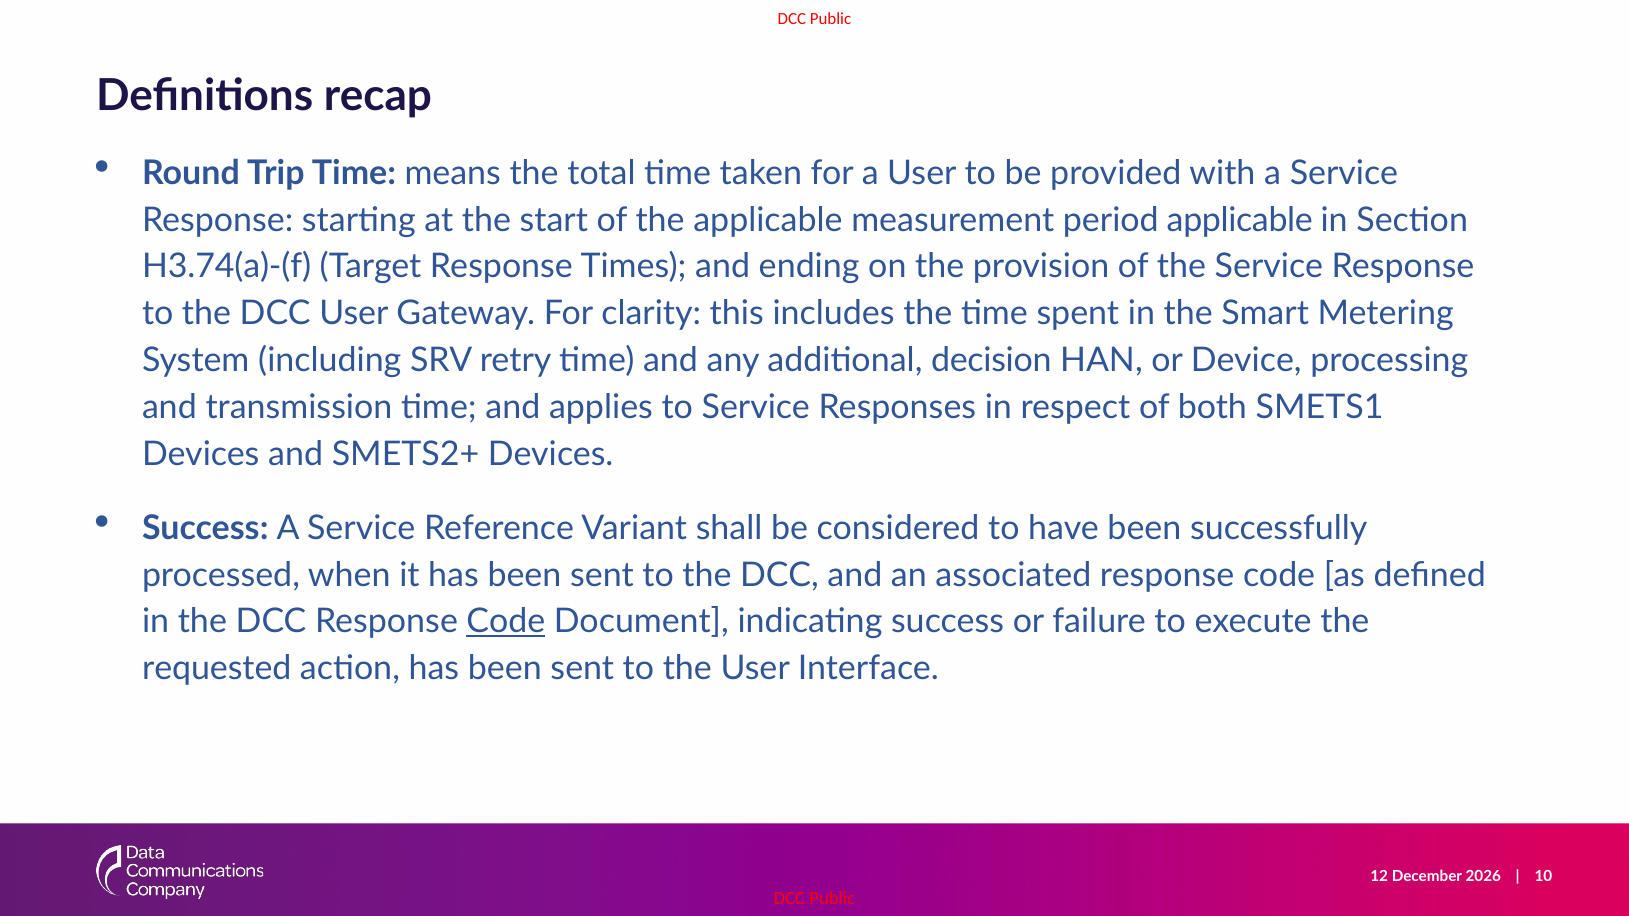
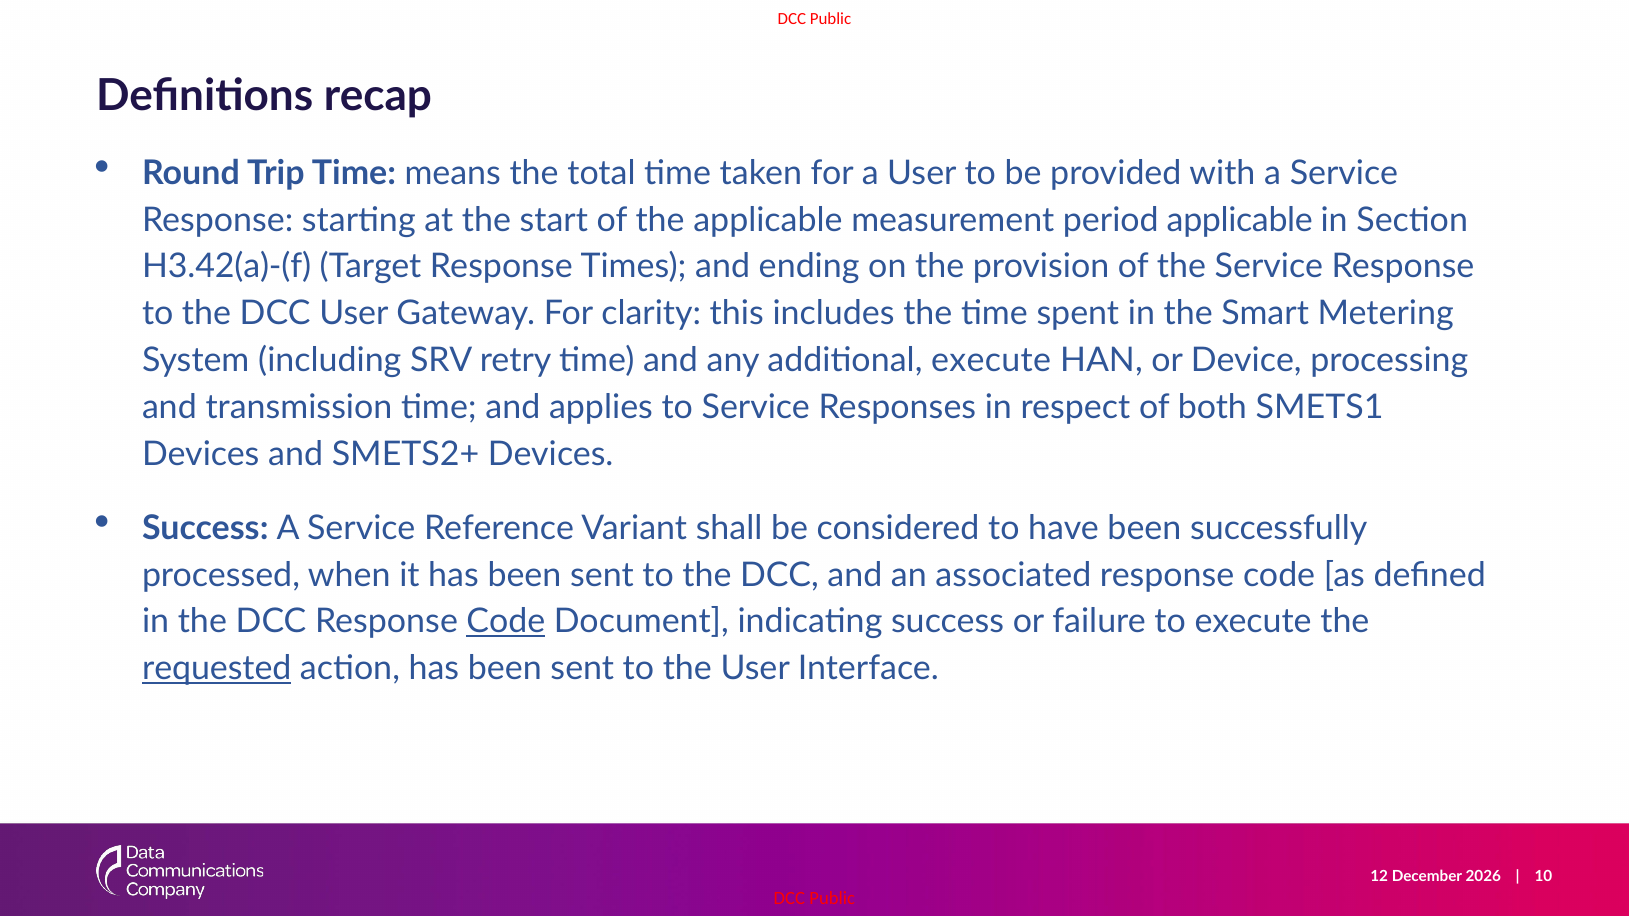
H3.74(a)-(f: H3.74(a)-(f -> H3.42(a)-(f (227, 267)
additional decision: decision -> execute (991, 361)
requested underline: none -> present (217, 669)
